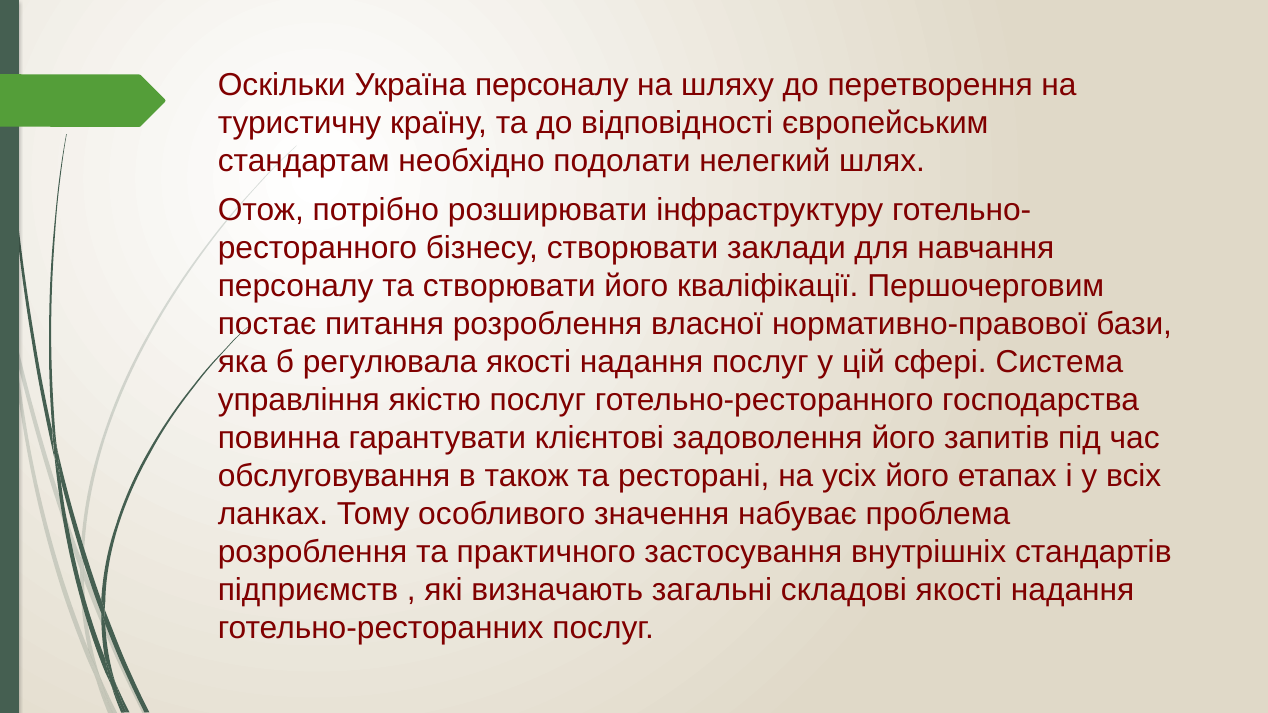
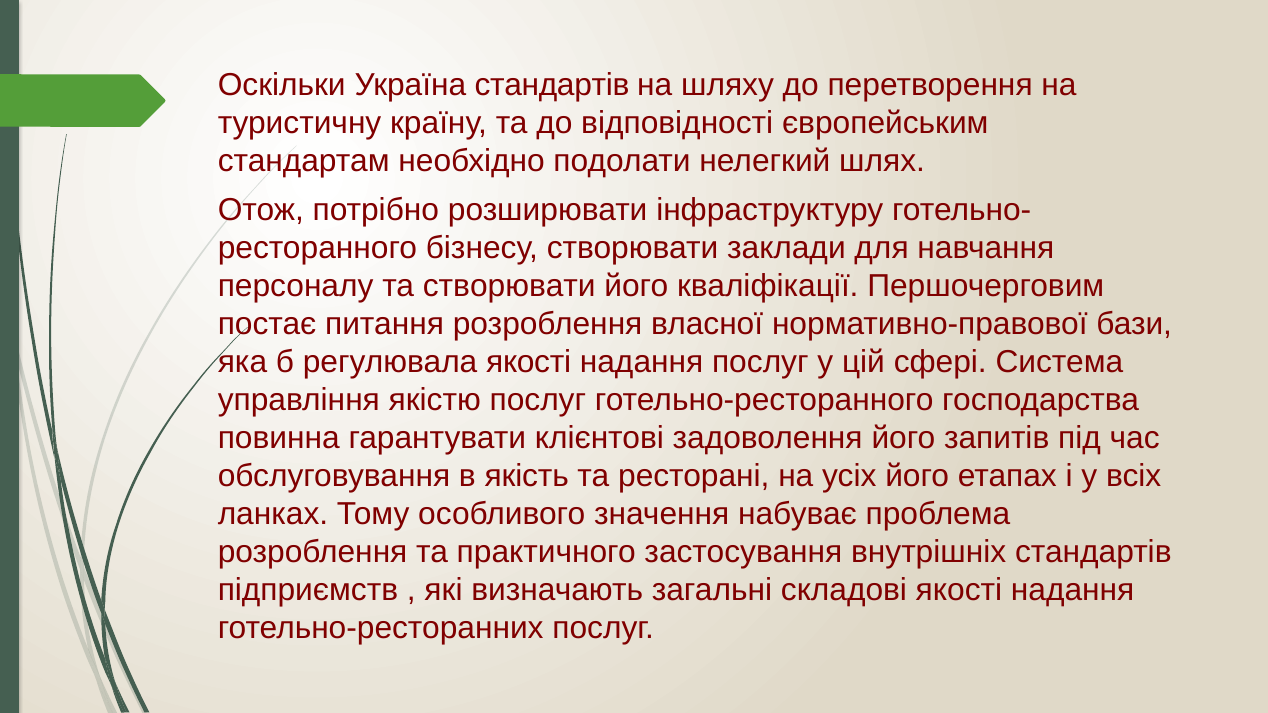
Україна персоналу: персоналу -> стандартів (552, 85)
також: також -> якість (527, 476)
